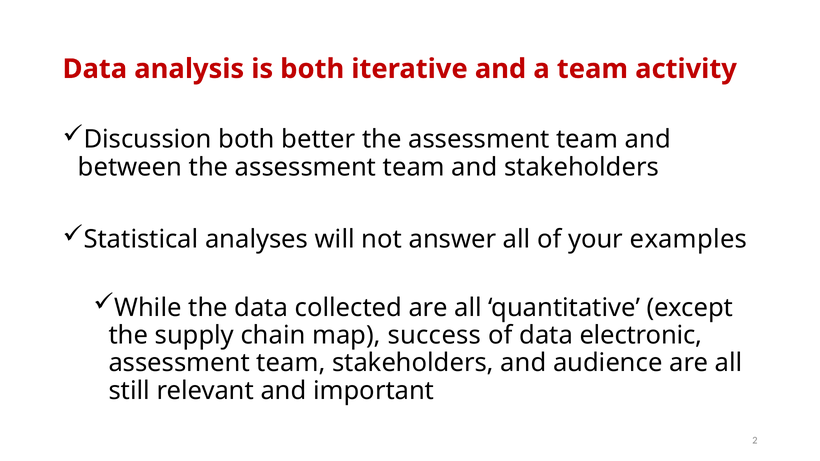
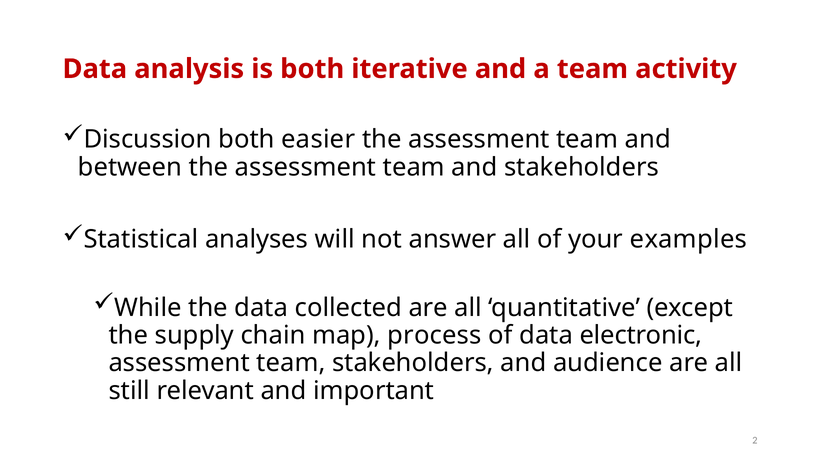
better: better -> easier (318, 140)
success: success -> process (434, 335)
